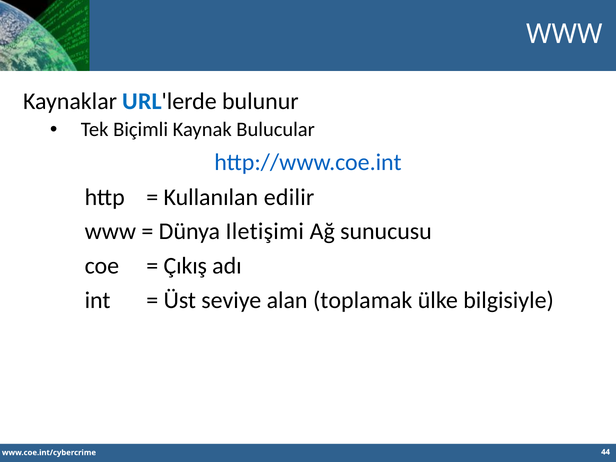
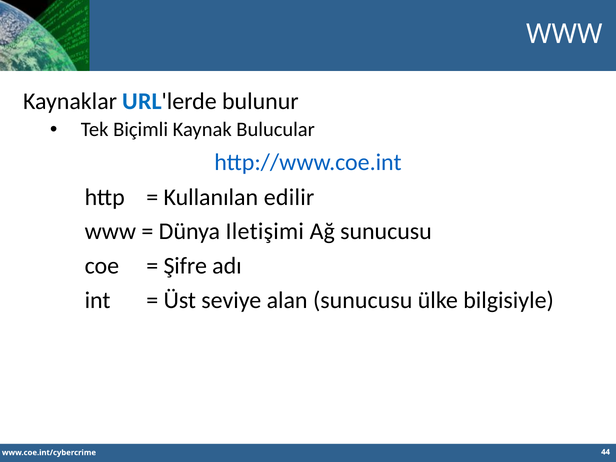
Çıkış: Çıkış -> Şifre (185, 266)
alan toplamak: toplamak -> sunucusu (363, 300)
